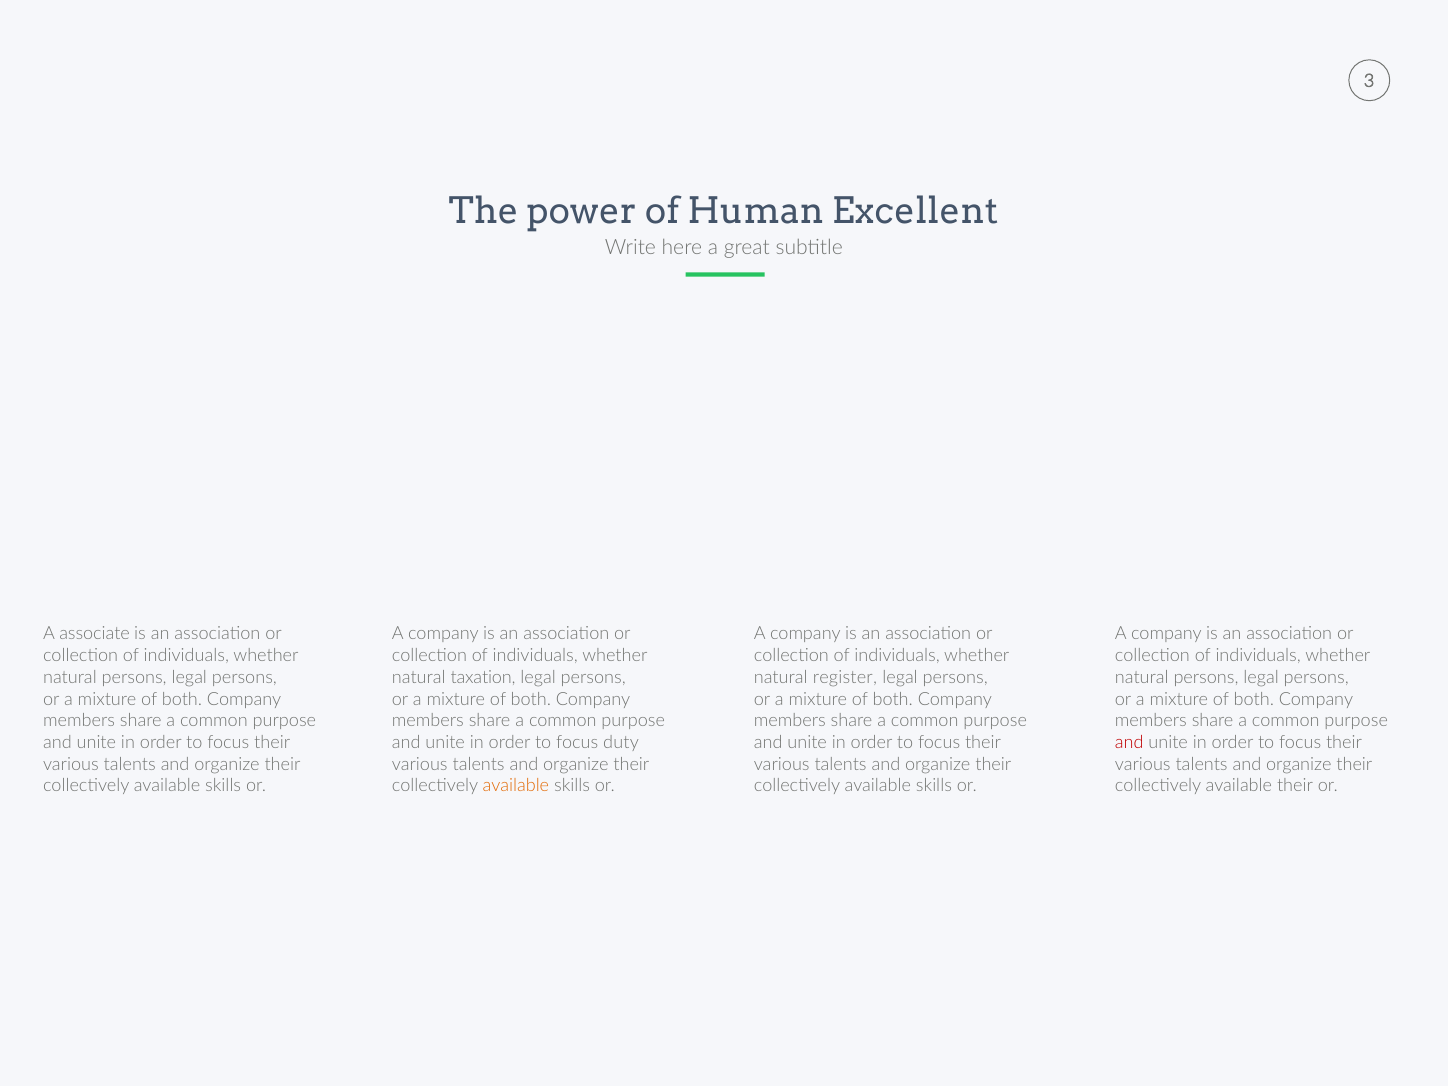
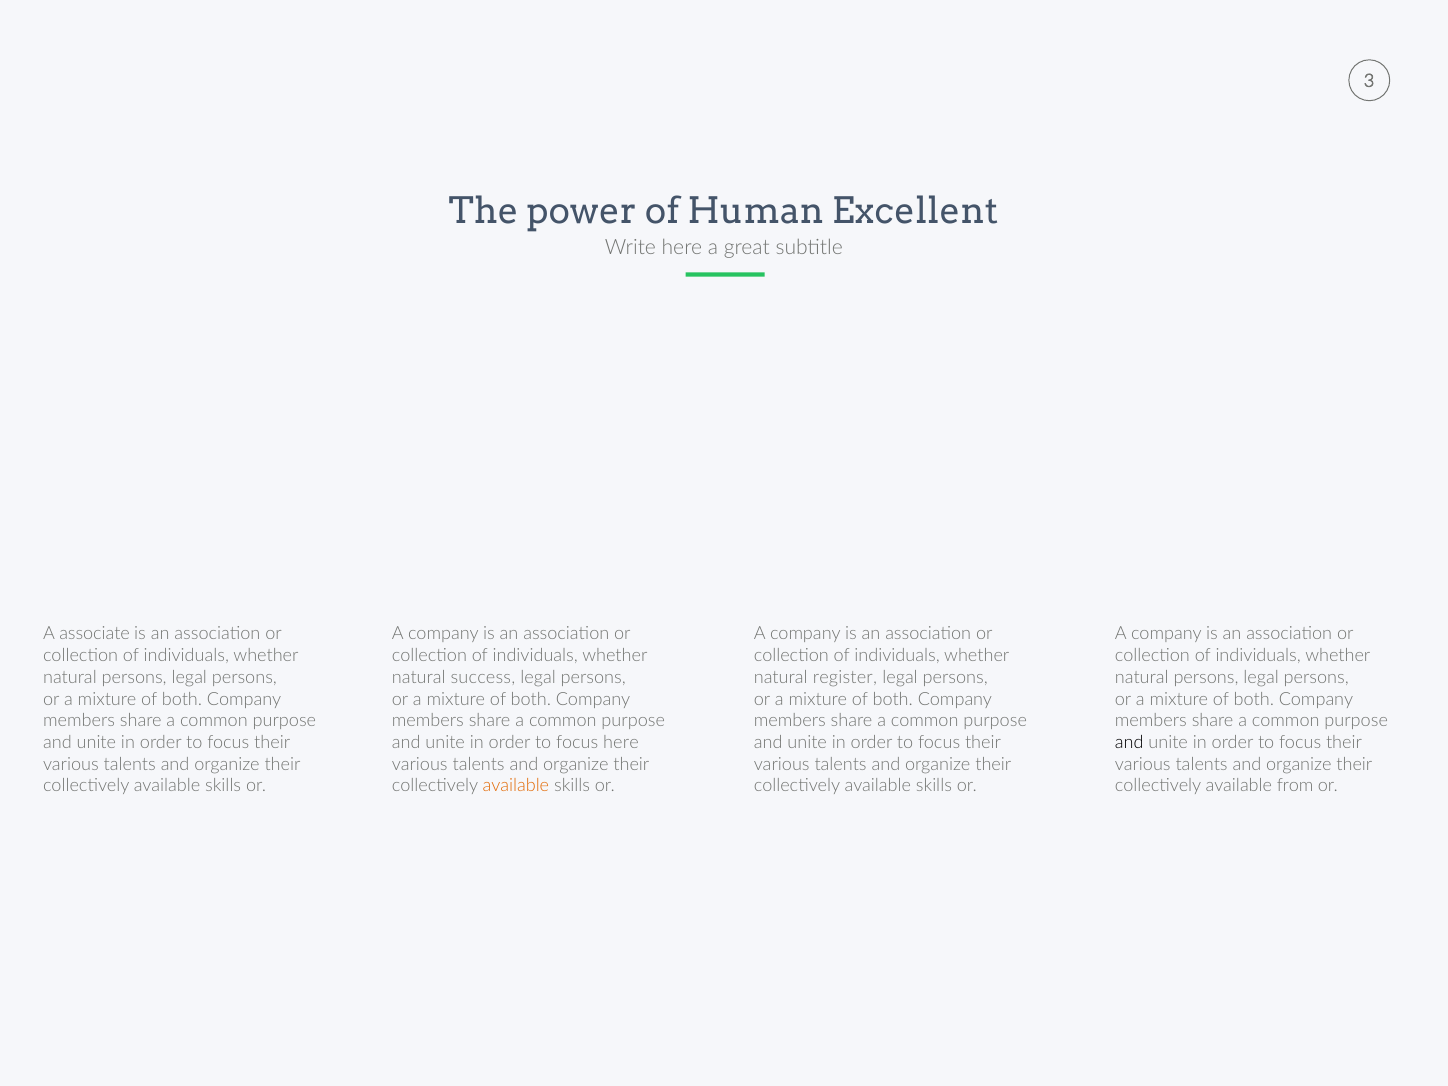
taxation: taxation -> success (483, 677)
focus duty: duty -> here (621, 743)
and colour: red -> black (1129, 743)
available their: their -> from (1295, 786)
